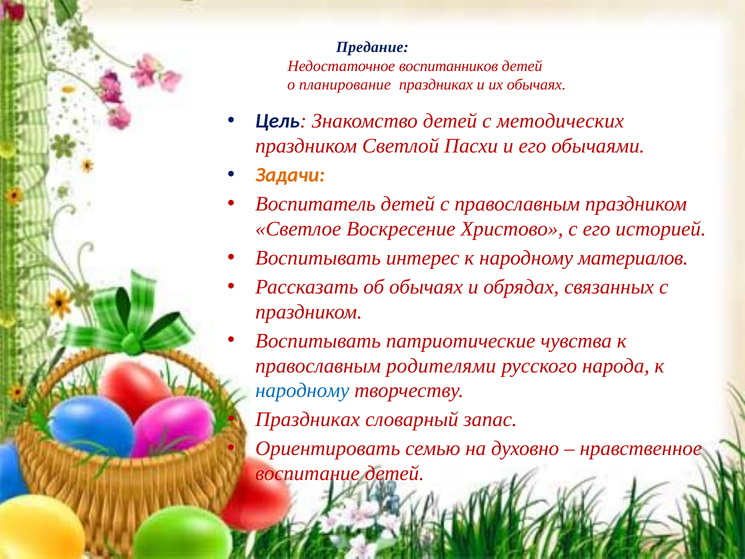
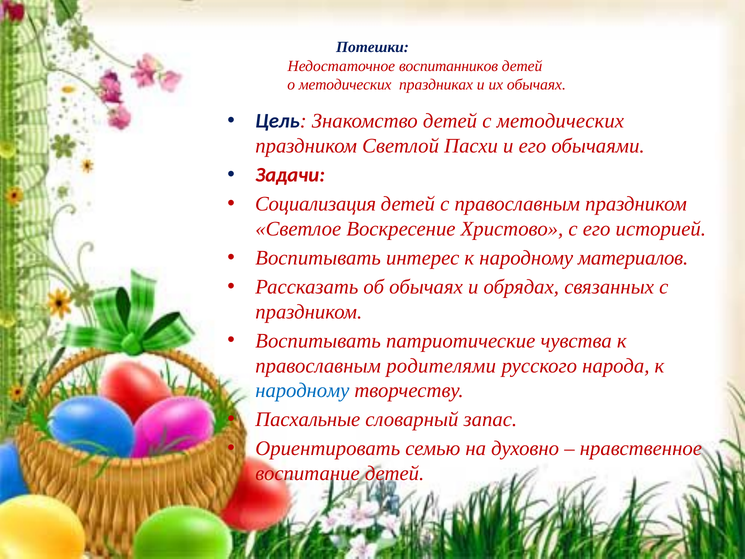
Предание: Предание -> Потешки (373, 47)
о планирование: планирование -> методических (345, 85)
Задачи colour: orange -> red (290, 175)
Воспитатель: Воспитатель -> Социализация (316, 204)
Праздниках: Праздниках -> Пасхальные (308, 419)
